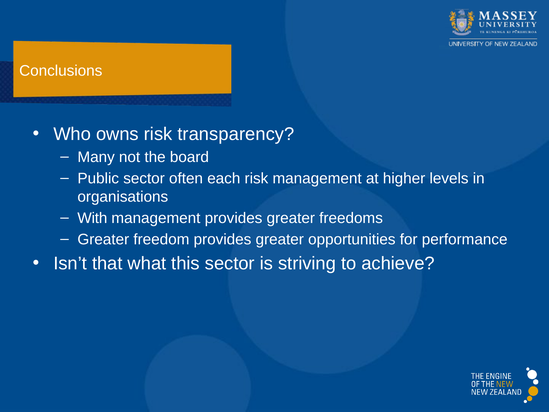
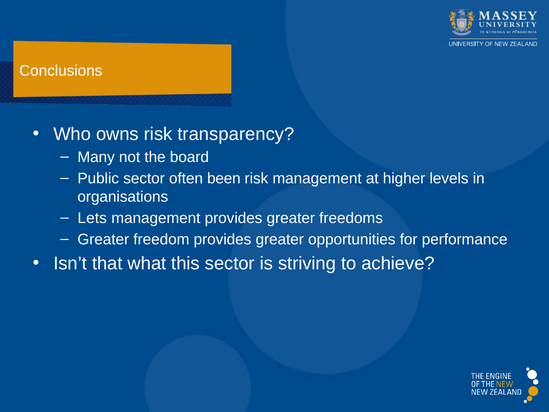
each: each -> been (224, 178)
With: With -> Lets (92, 218)
